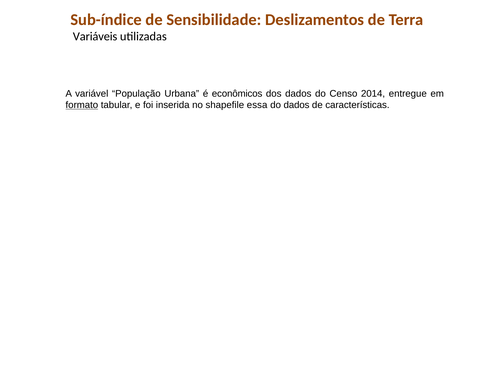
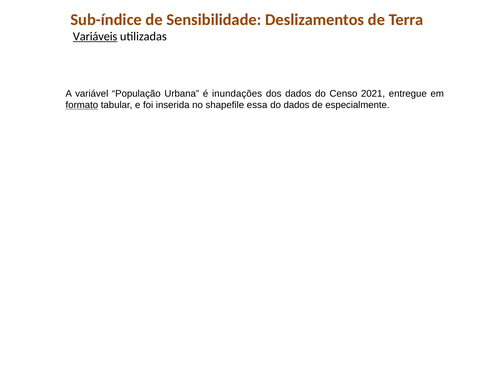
Variáveis underline: none -> present (95, 36)
econômicos: econômicos -> inundações (237, 94)
2014: 2014 -> 2021 (373, 94)
características: características -> especialmente (357, 105)
